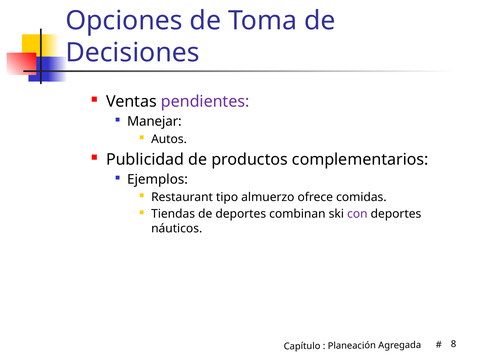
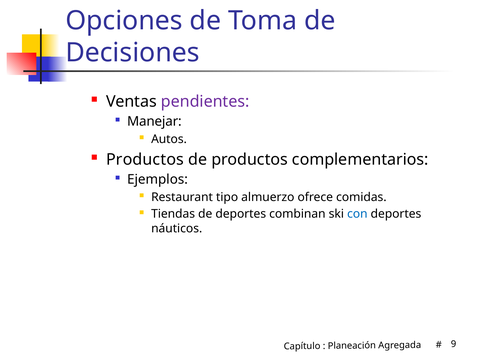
Publicidad: Publicidad -> Productos (145, 159)
con colour: purple -> blue (357, 214)
8: 8 -> 9 (454, 344)
